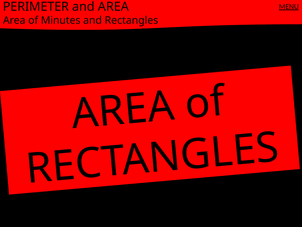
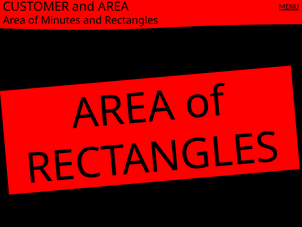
PERIMETER: PERIMETER -> CUSTOMER (36, 7)
